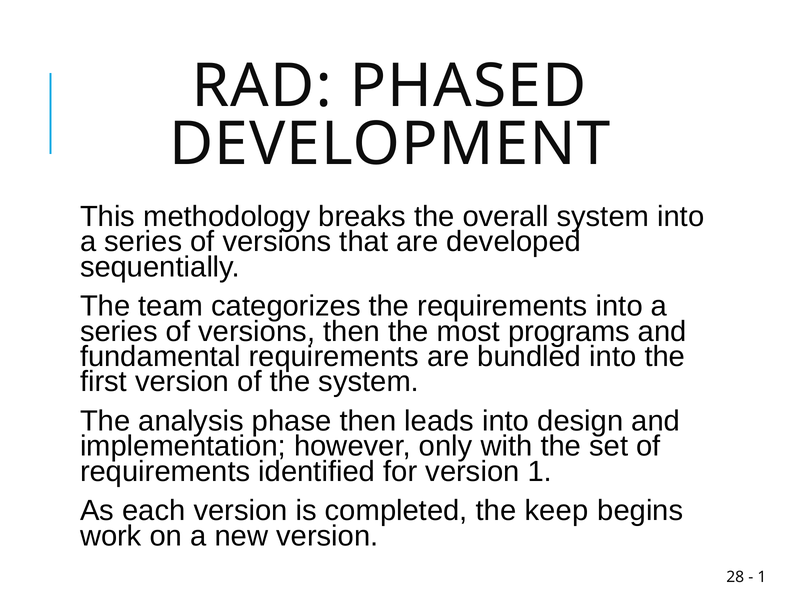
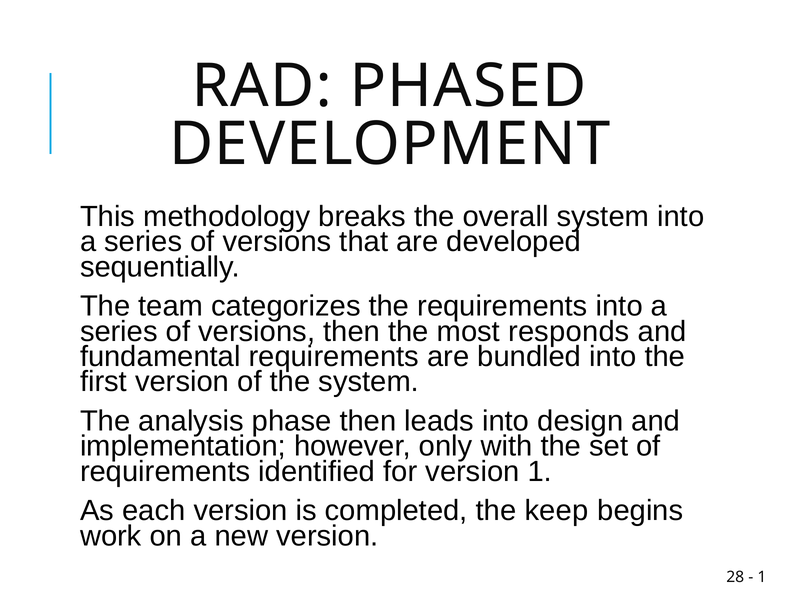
programs: programs -> responds (569, 331)
